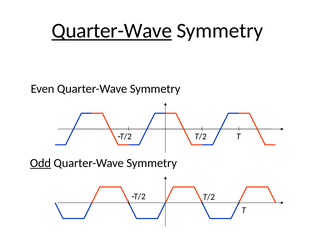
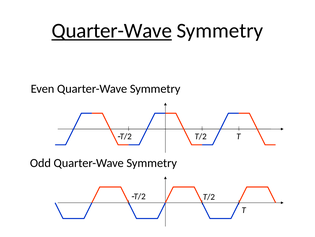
Odd underline: present -> none (40, 162)
